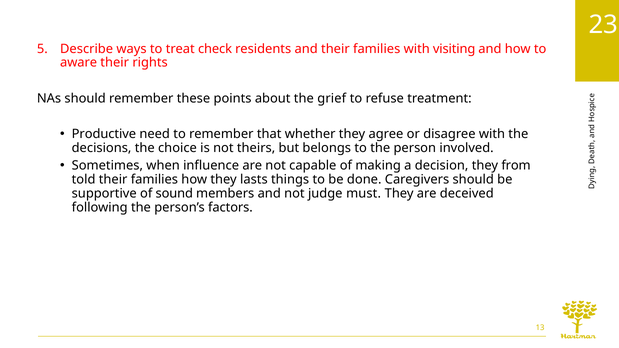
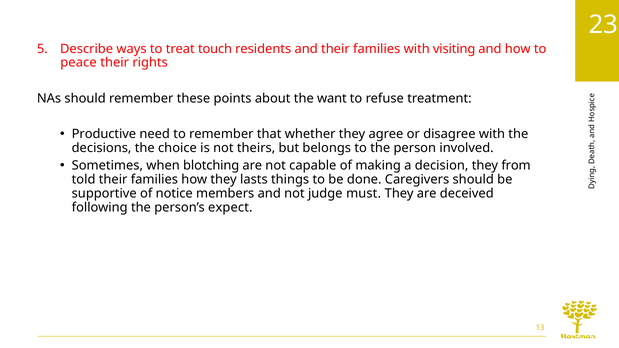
check: check -> touch (215, 49)
aware: aware -> peace (79, 63)
grief: grief -> want (332, 98)
influence: influence -> blotching (211, 166)
sound: sound -> notice (174, 194)
factors: factors -> expect (230, 207)
